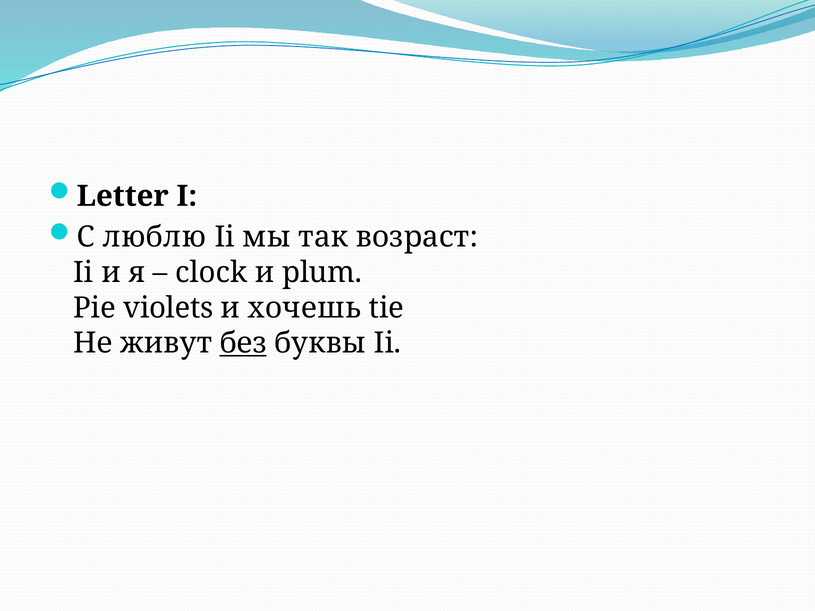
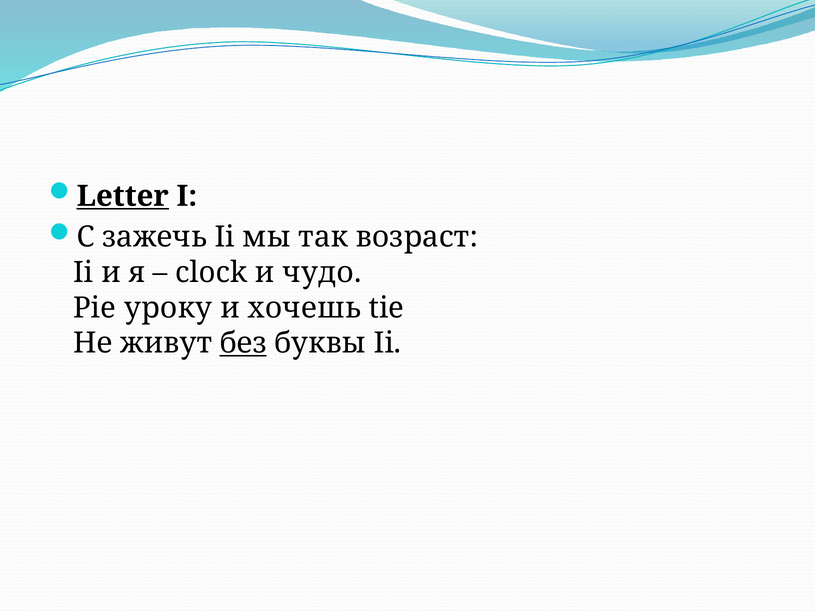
Letter underline: none -> present (123, 196)
люблю: люблю -> зажечь (155, 237)
plum: plum -> чудо (322, 273)
violets: violets -> уроку (168, 308)
